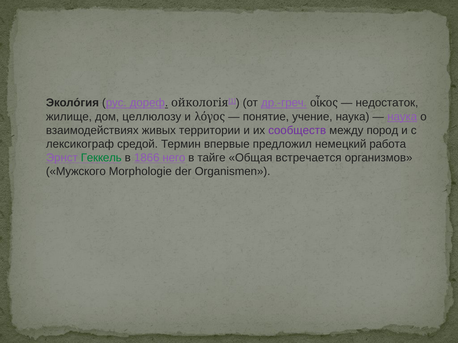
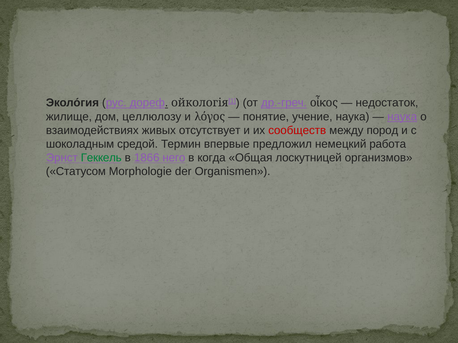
территории: территории -> отсутствует (210, 131)
сообществ colour: purple -> red (297, 131)
лексикограф: лексикограф -> шоколадным (80, 144)
тайге: тайге -> когда (212, 158)
встречается: встречается -> лоскутницей (309, 158)
Мужского: Мужского -> Статусом (76, 172)
